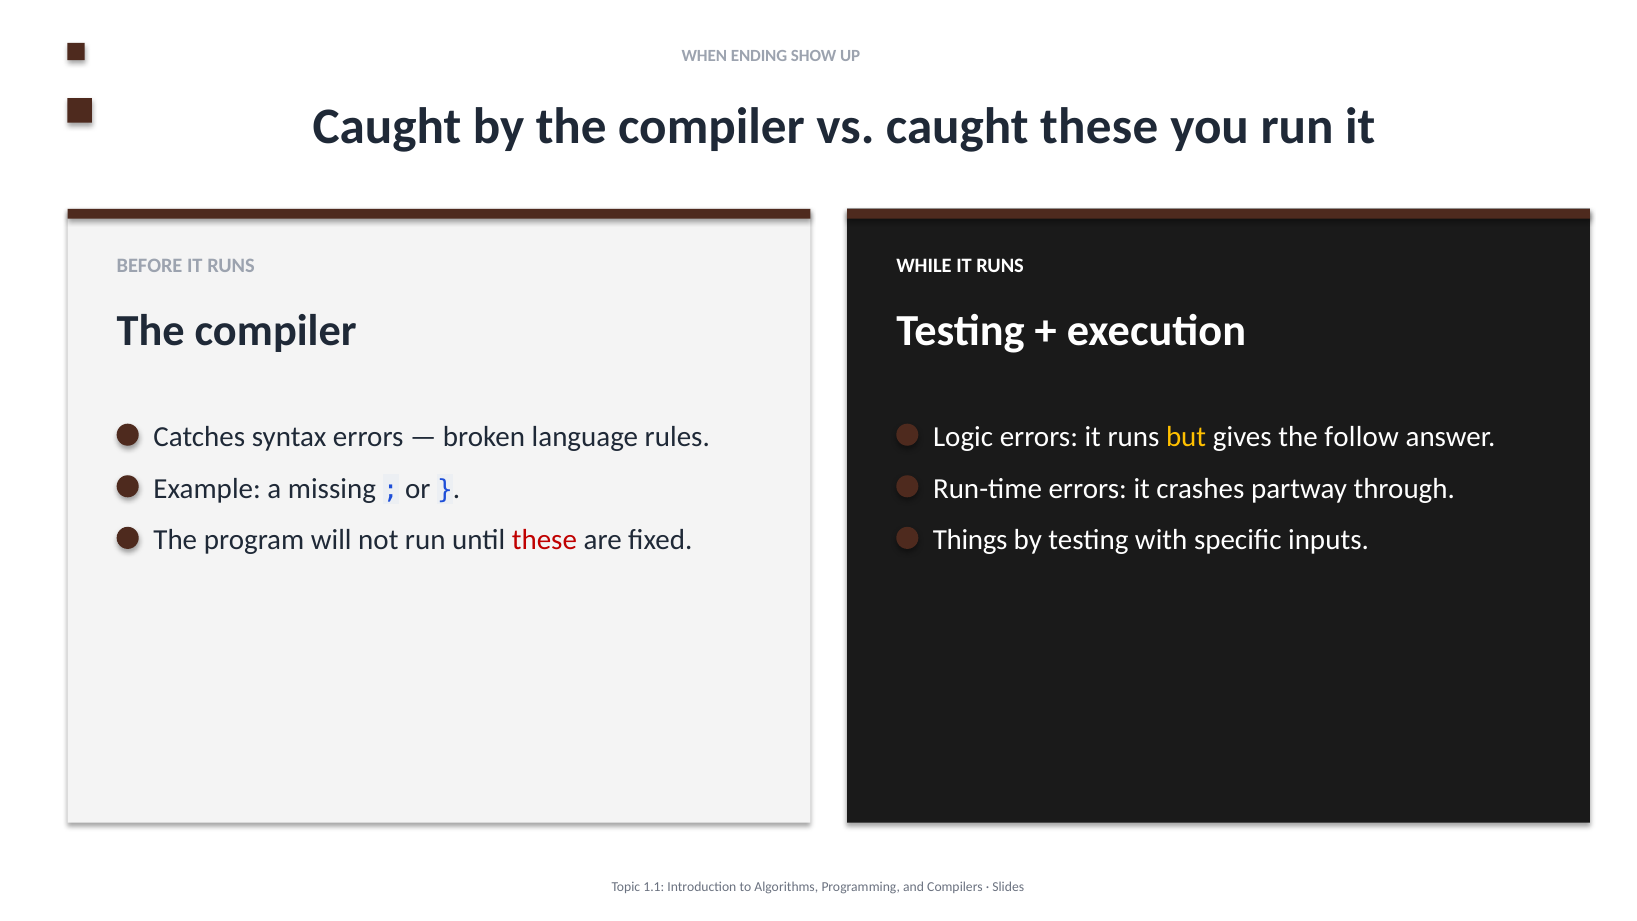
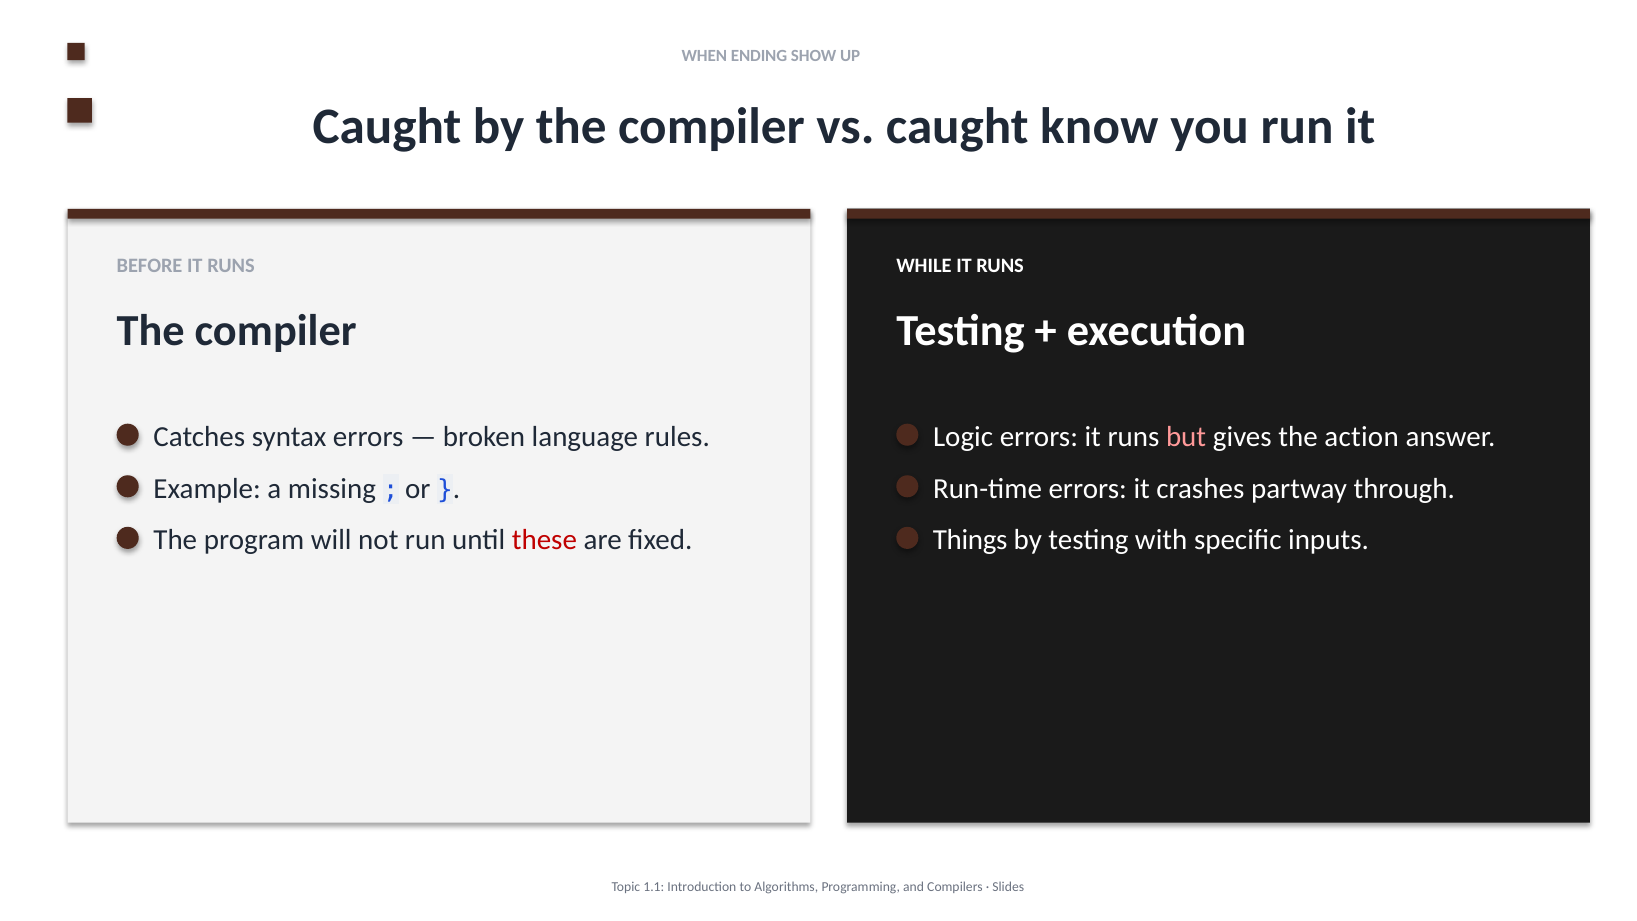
caught these: these -> know (1099, 126)
but colour: yellow -> pink (1186, 437)
follow: follow -> action (1362, 437)
